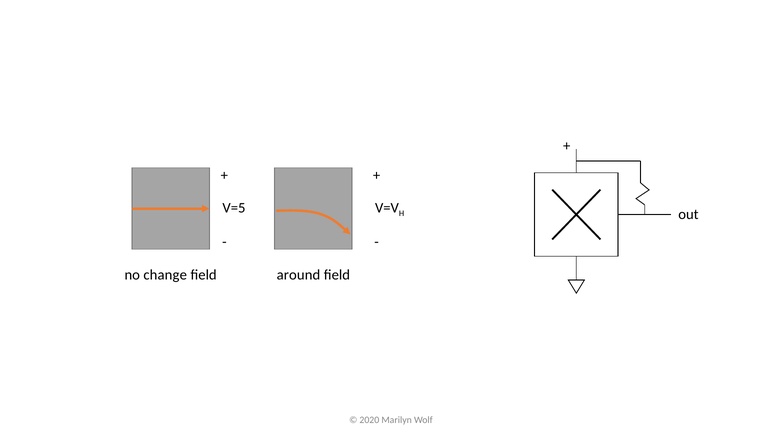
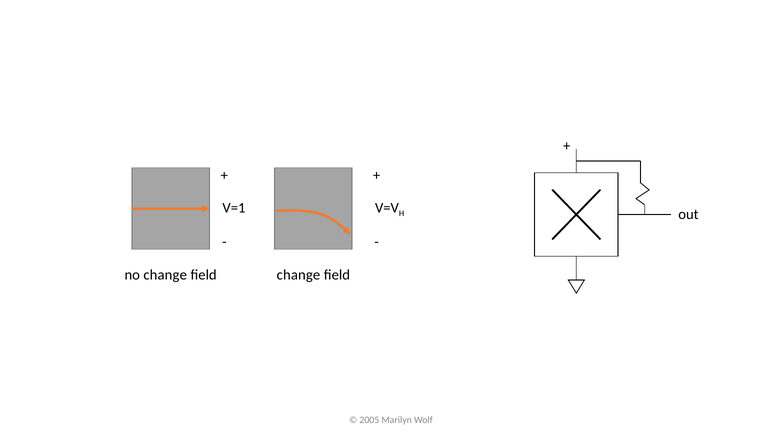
V=5: V=5 -> V=1 (234, 208)
field around: around -> change (298, 275)
2020: 2020 -> 2005 (369, 420)
